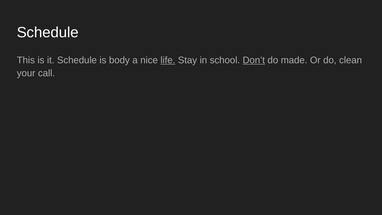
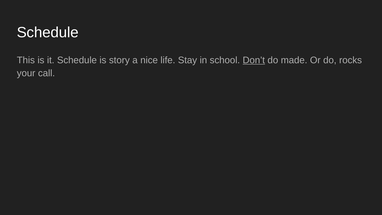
body: body -> story (119, 60)
life underline: present -> none (168, 60)
clean: clean -> rocks (351, 60)
